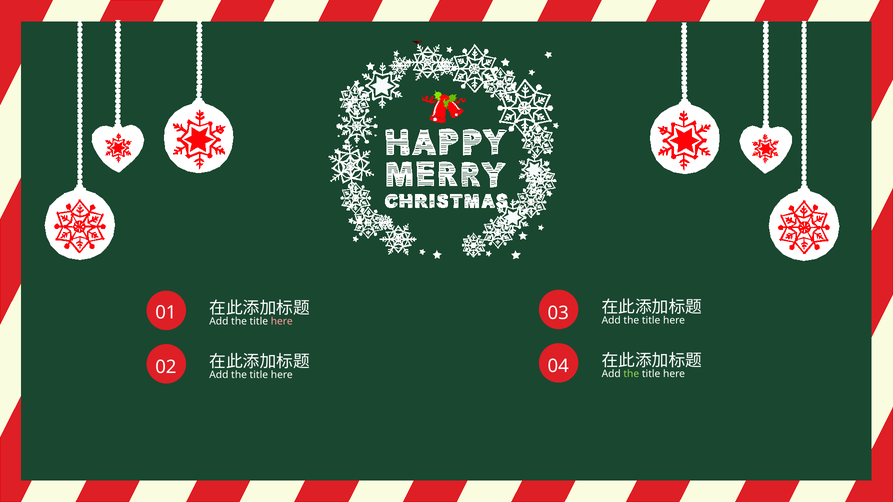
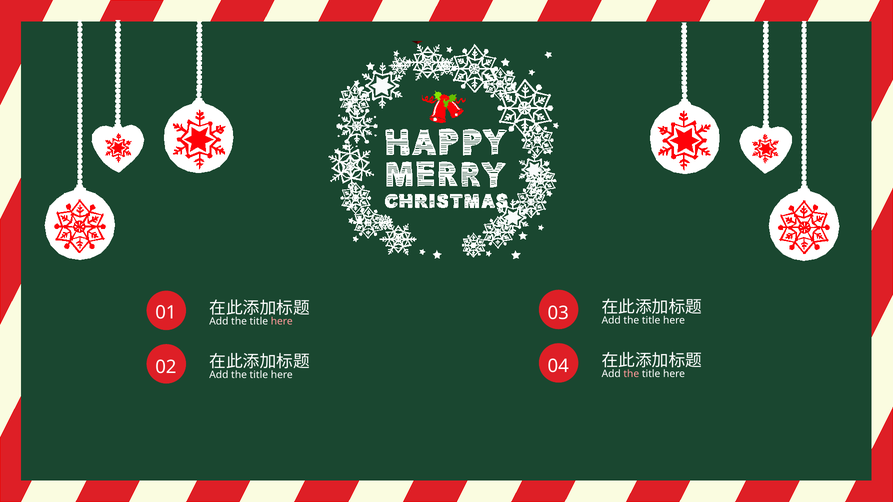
the colour: light green -> pink (631, 374)
